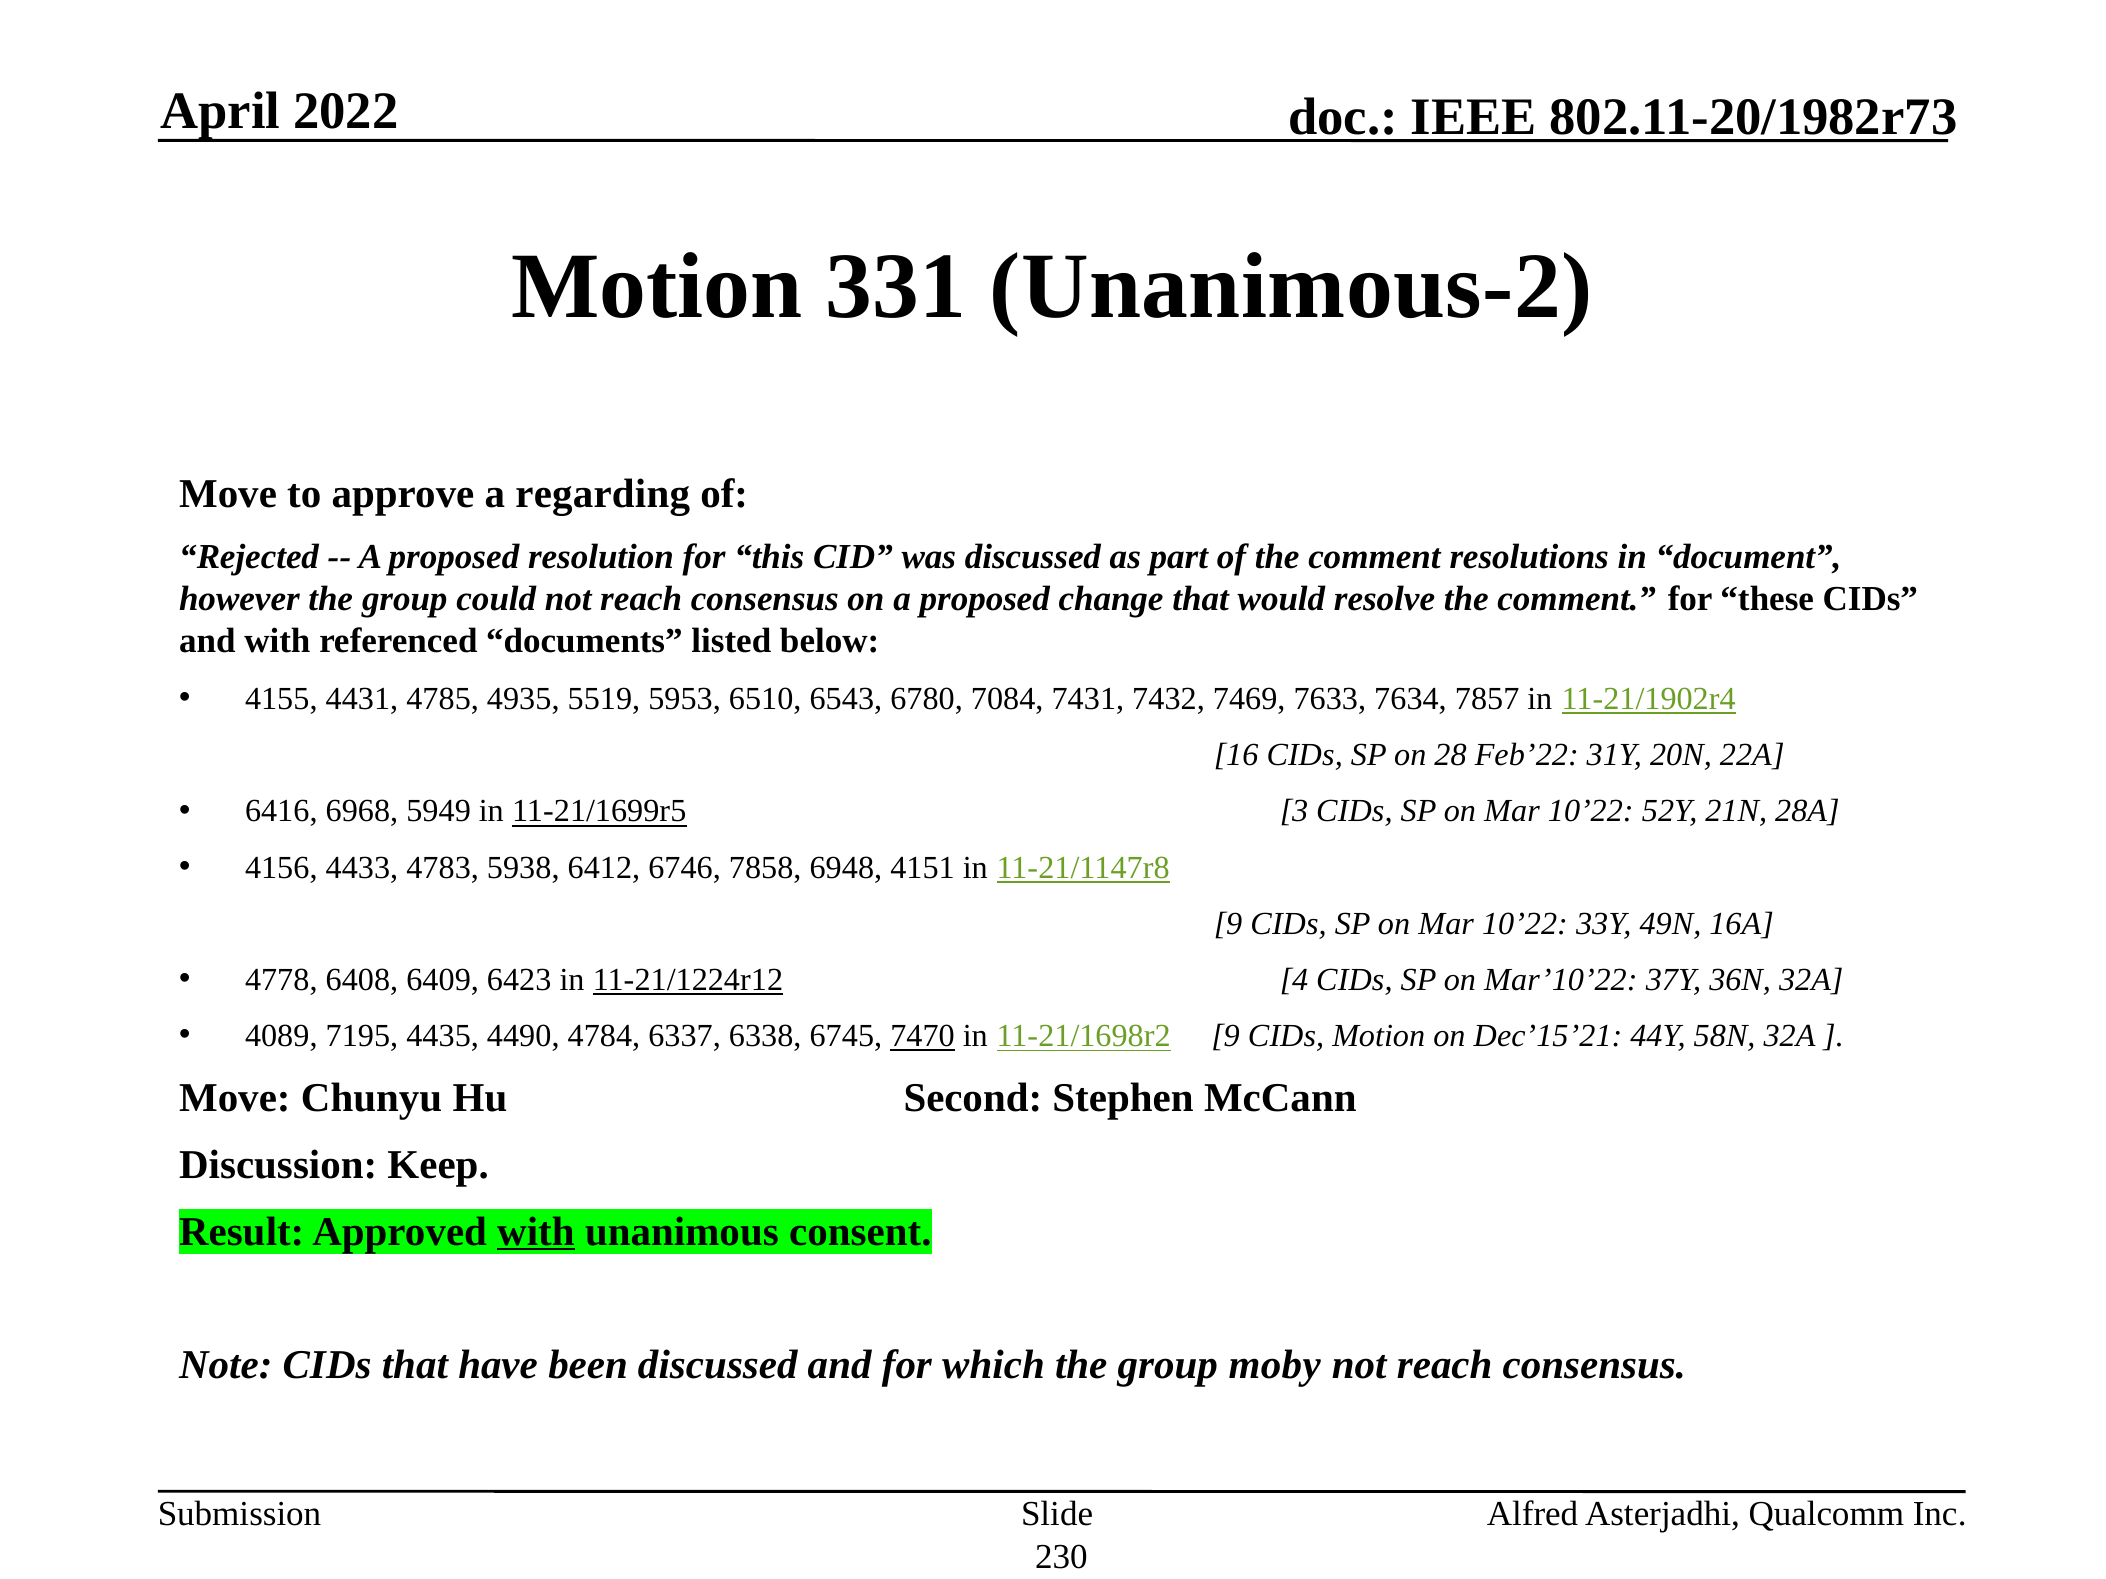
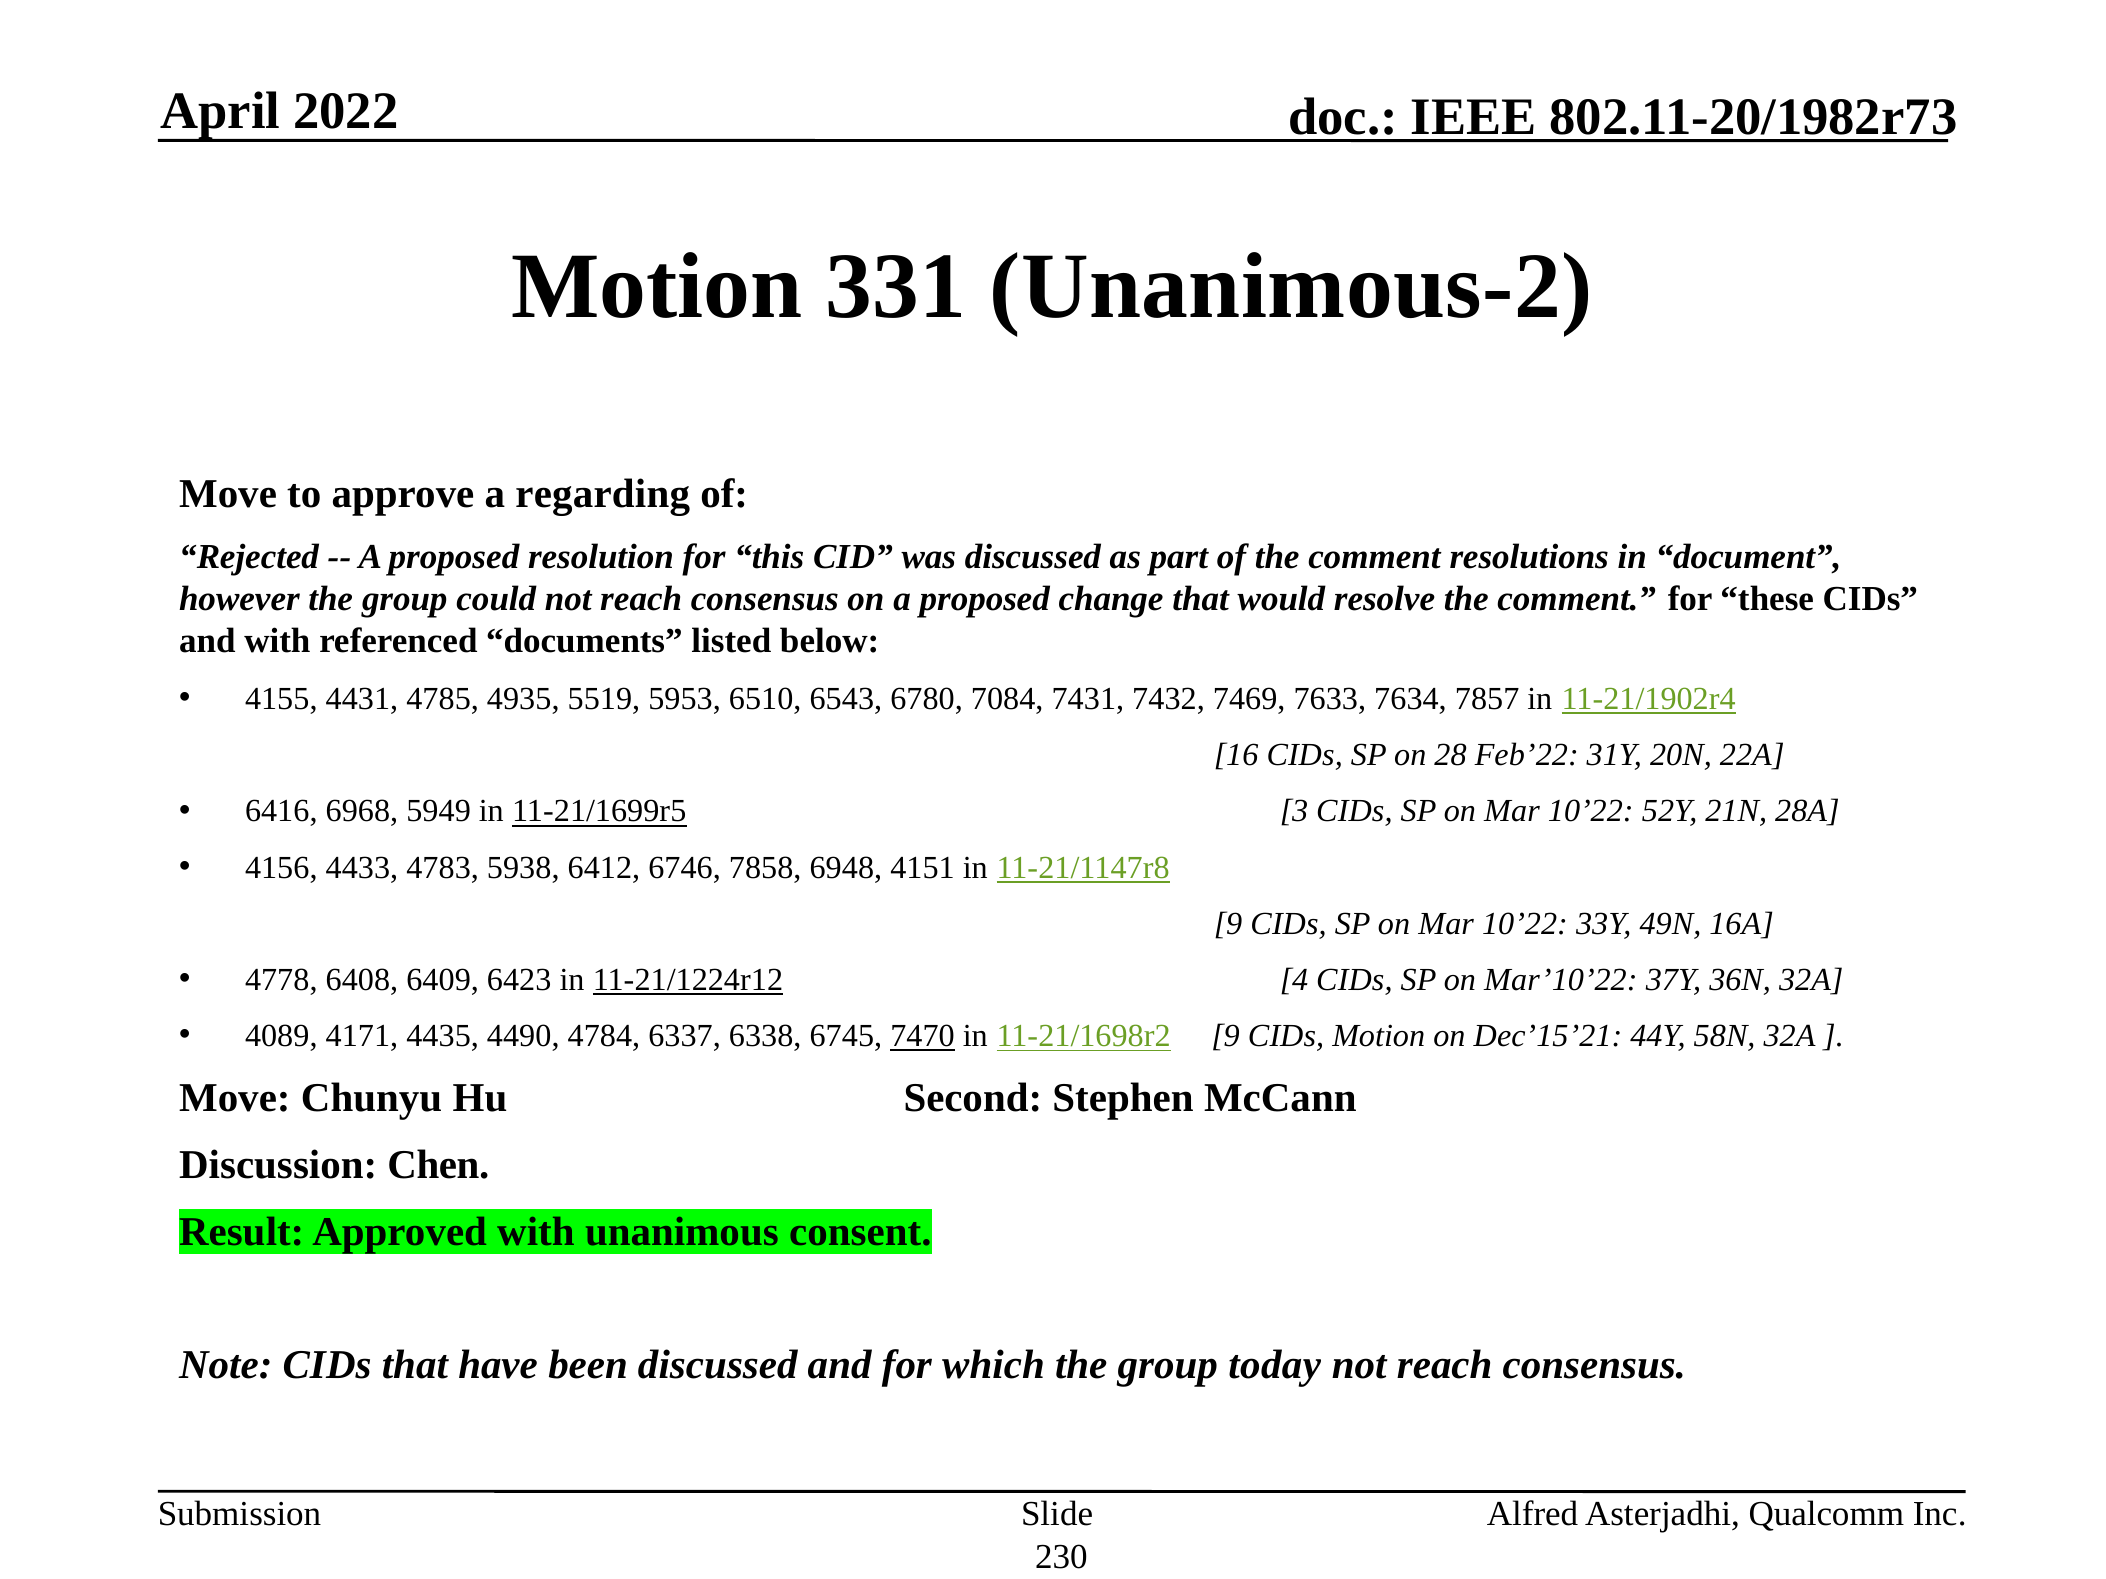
7195: 7195 -> 4171 (362, 1036)
Keep: Keep -> Chen (438, 1165)
with underline: present -> none (536, 1232)
moby: moby -> today (1275, 1365)
